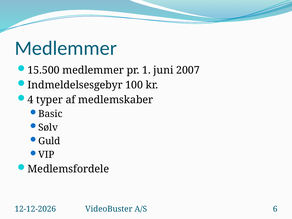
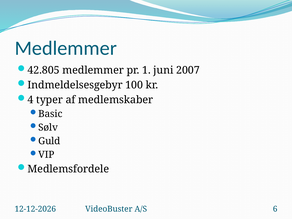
15.500: 15.500 -> 42.805 (44, 70)
